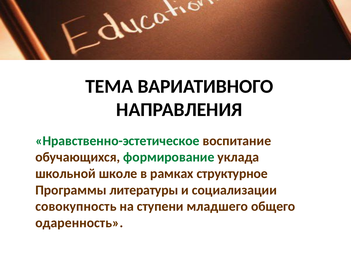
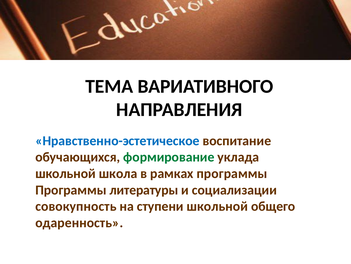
Нравственно-эстетическое colour: green -> blue (117, 140)
школе: школе -> школа (118, 173)
рамках структурное: структурное -> программы (232, 173)
ступени младшего: младшего -> школьной (217, 206)
